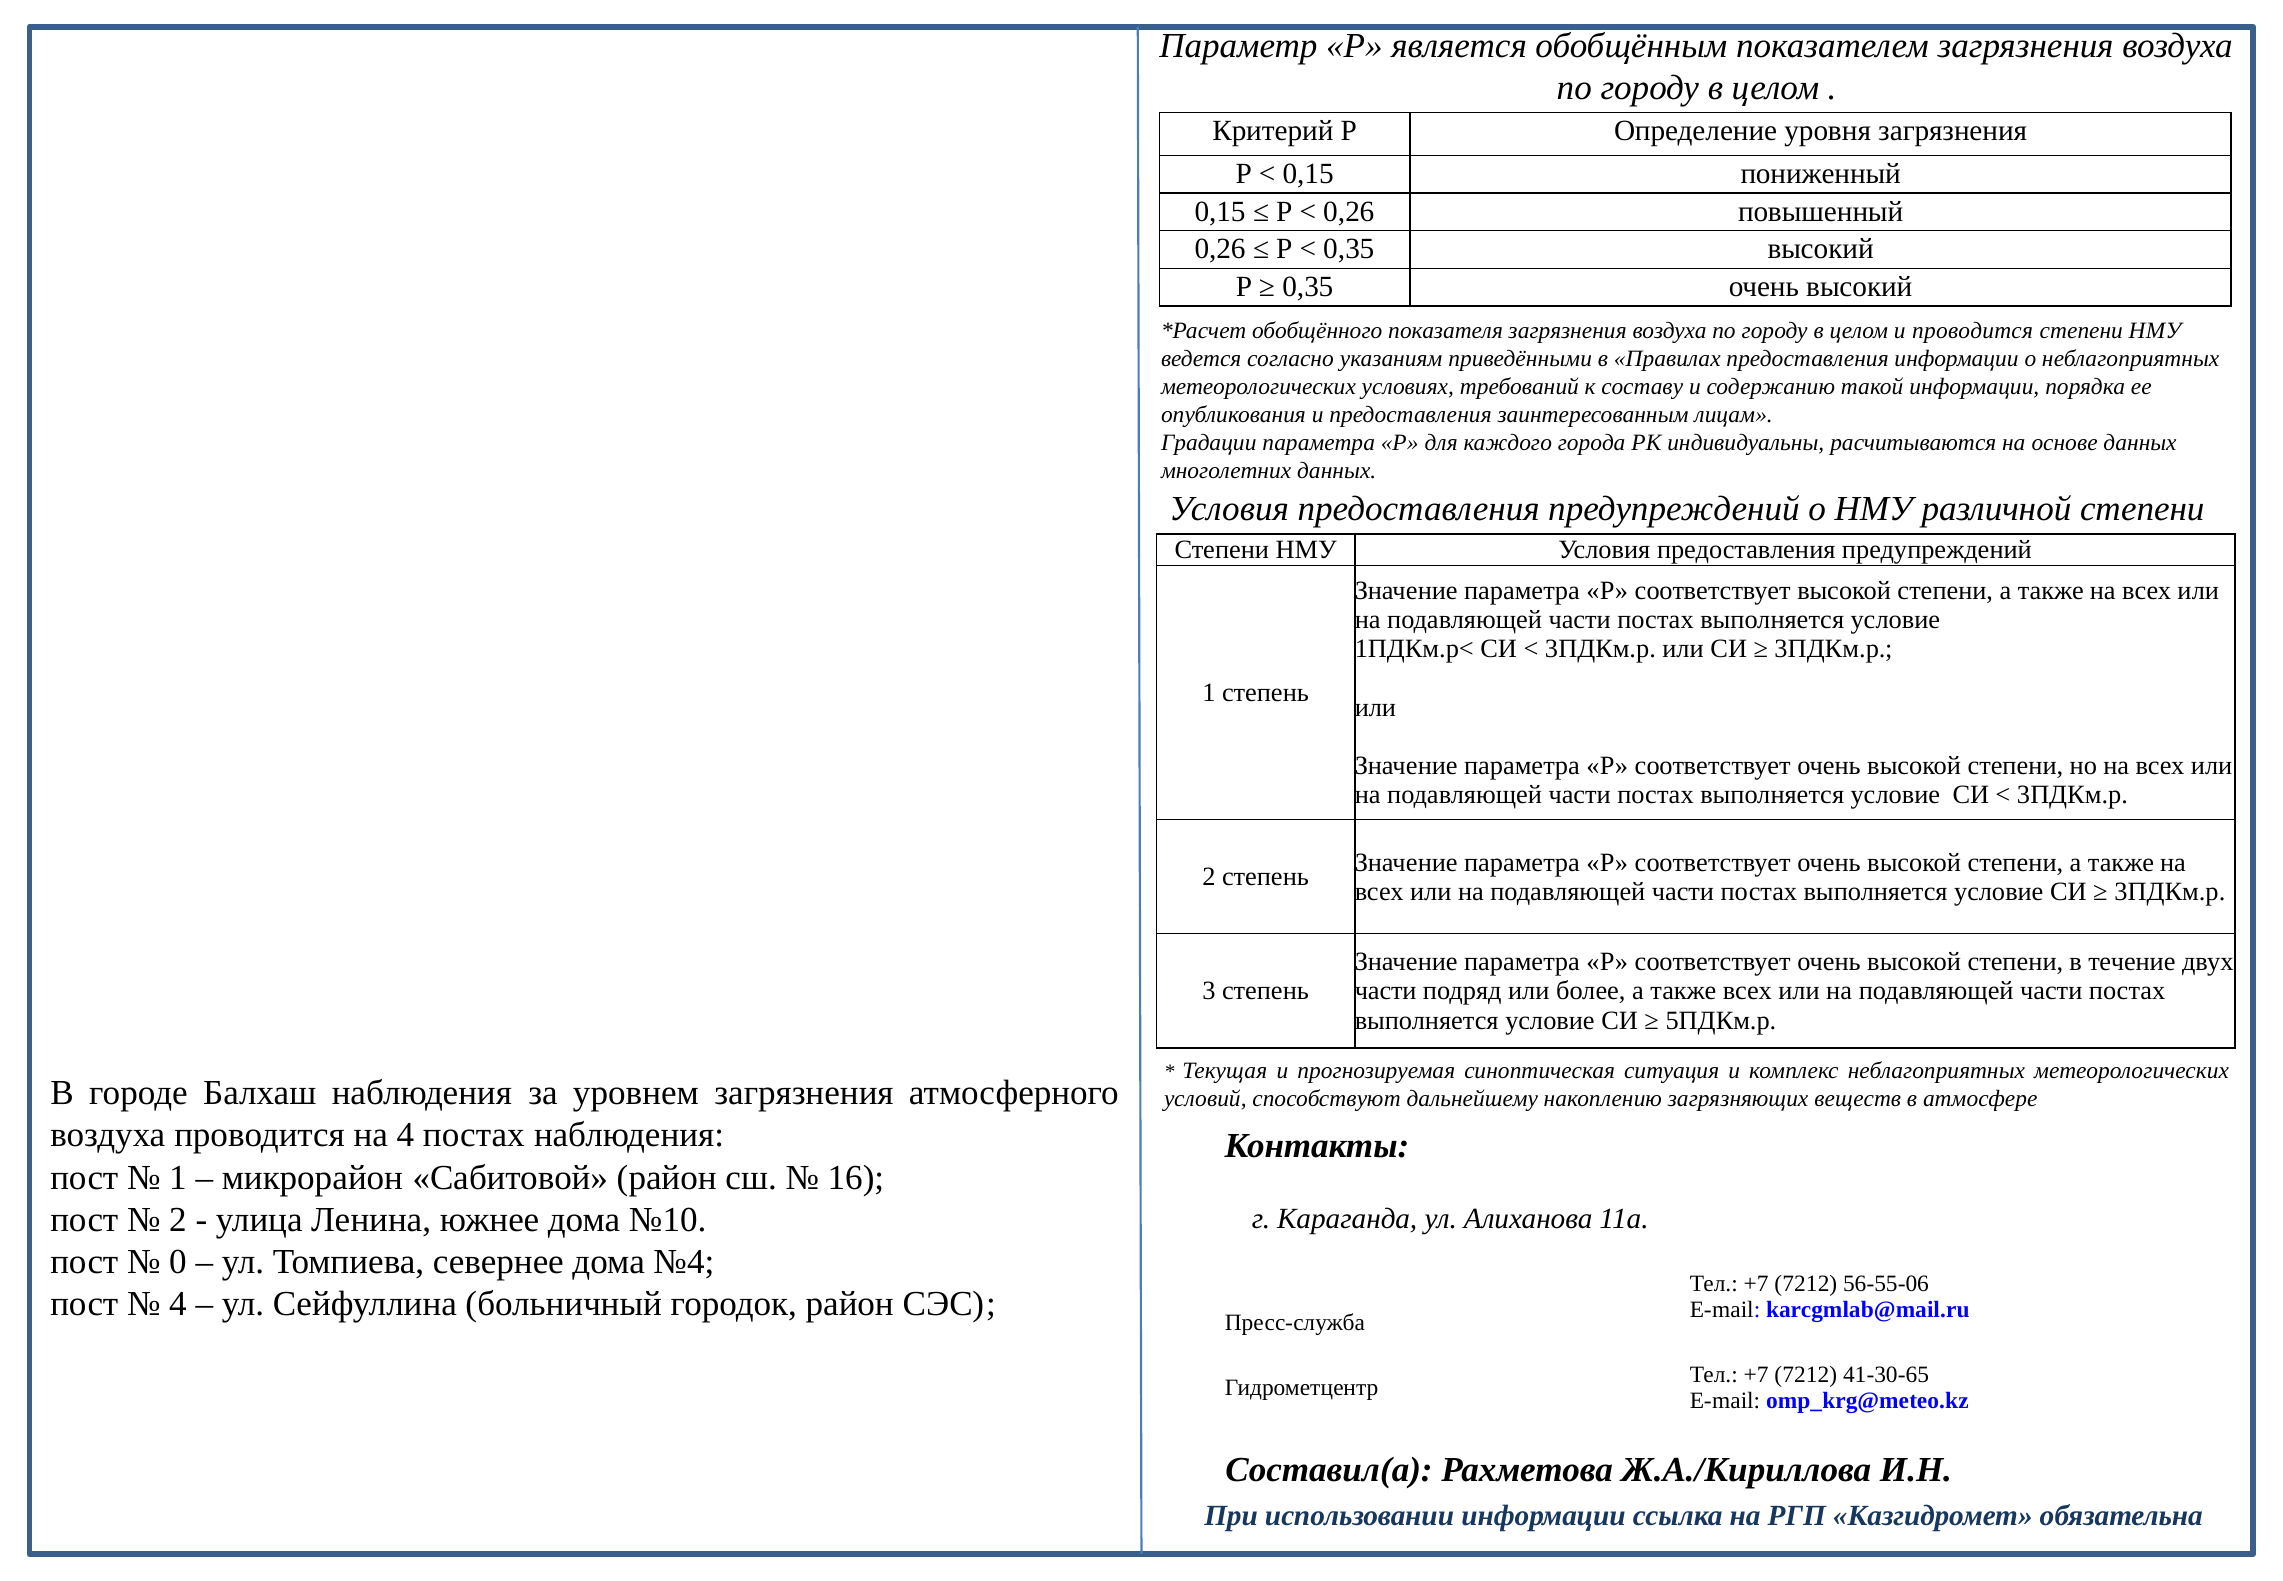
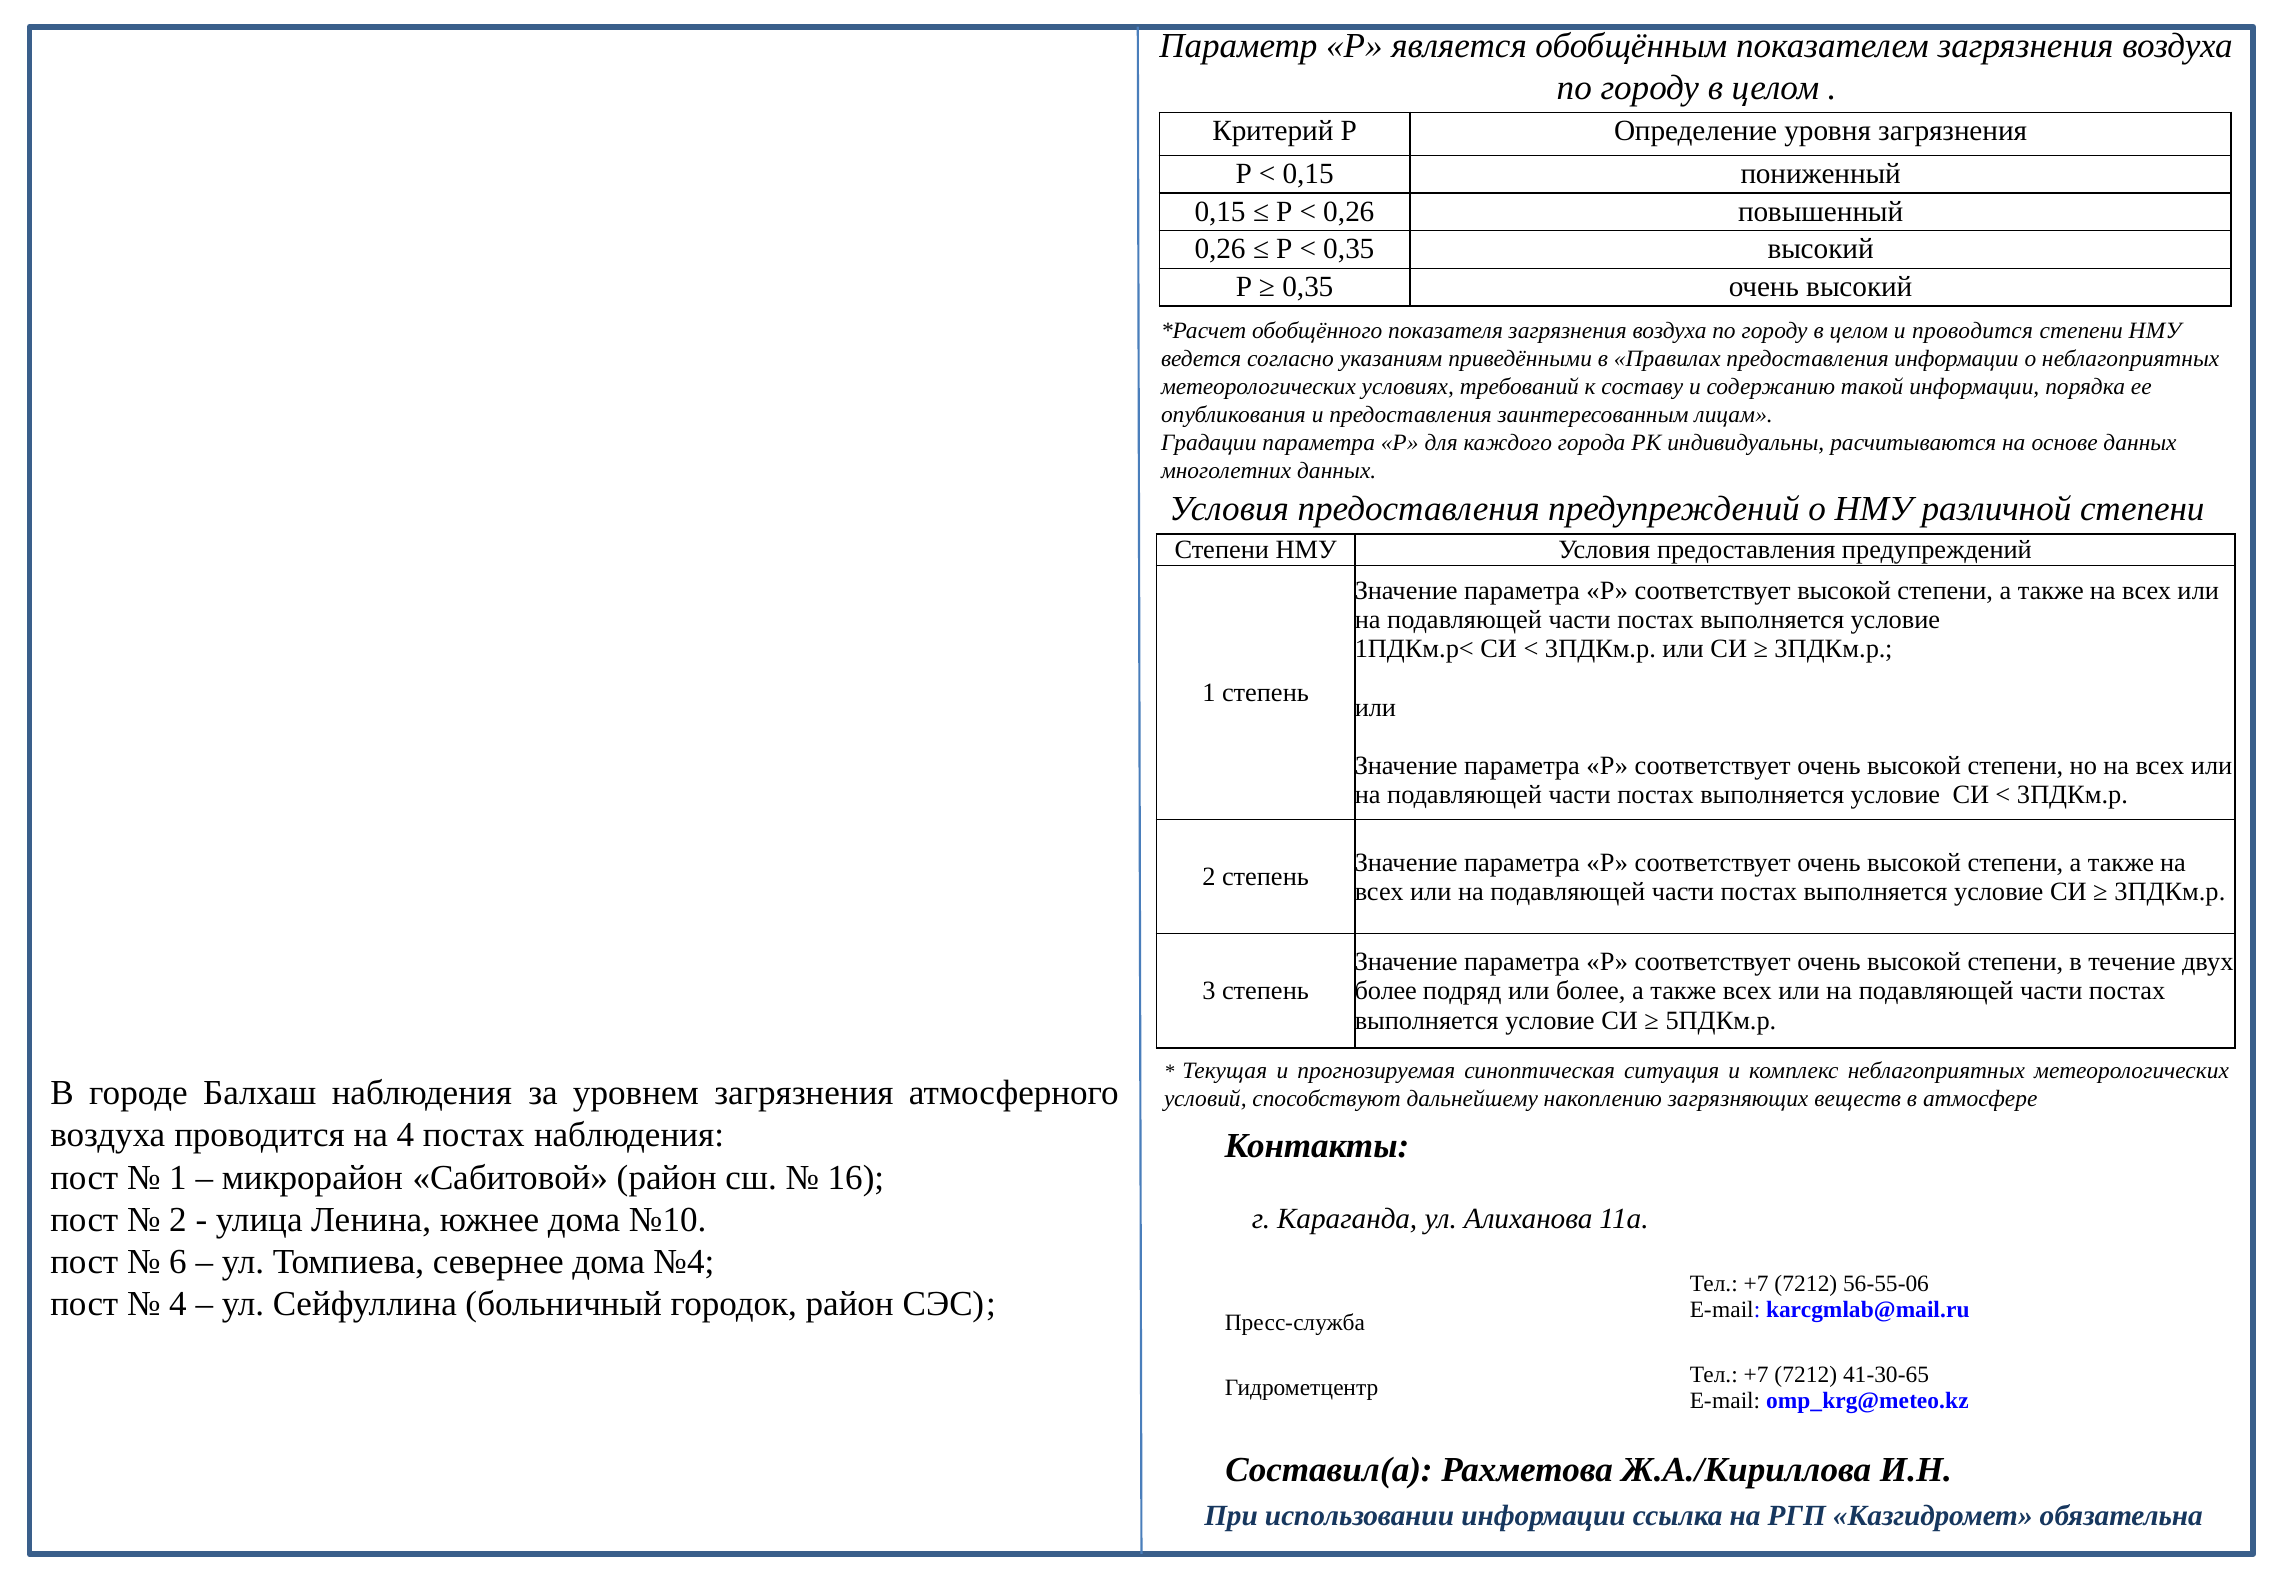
части: части -> более (1386, 991)
0: 0 -> 6 (178, 1261)
